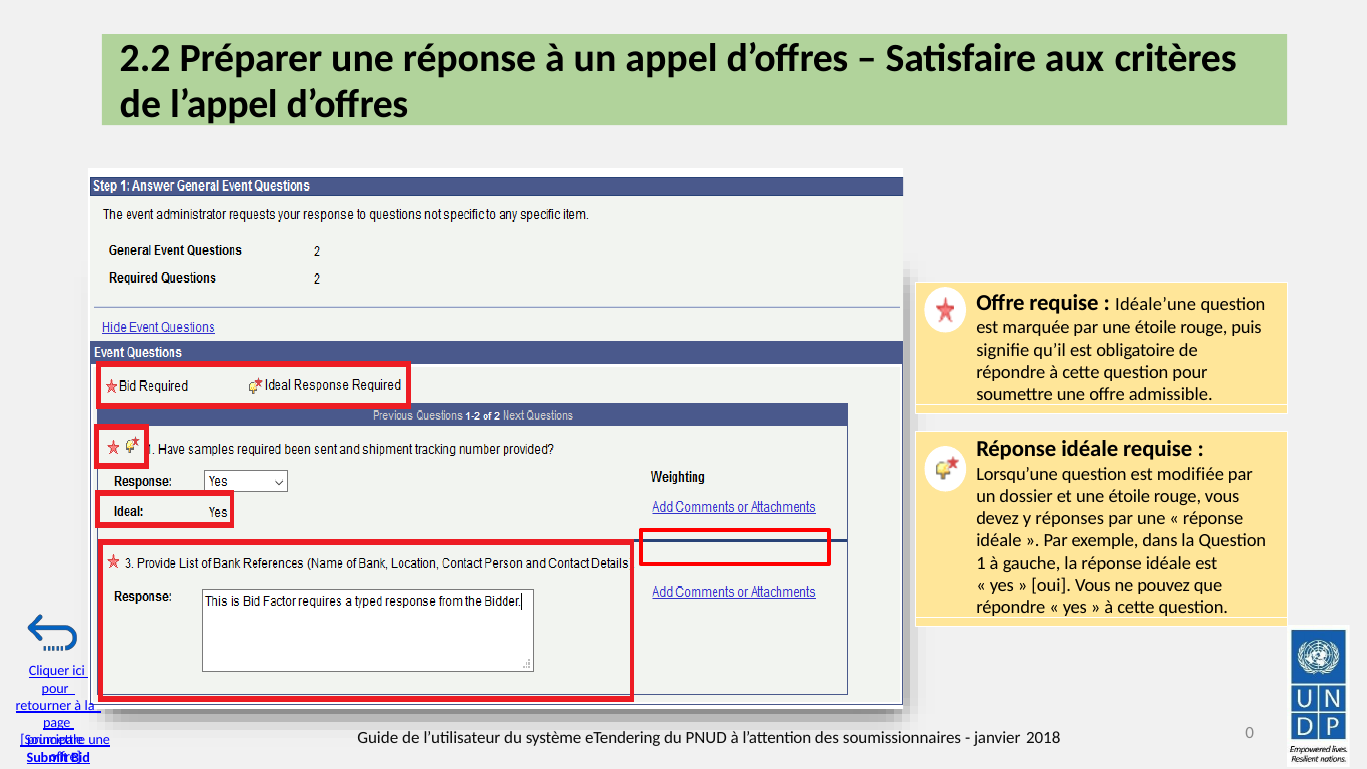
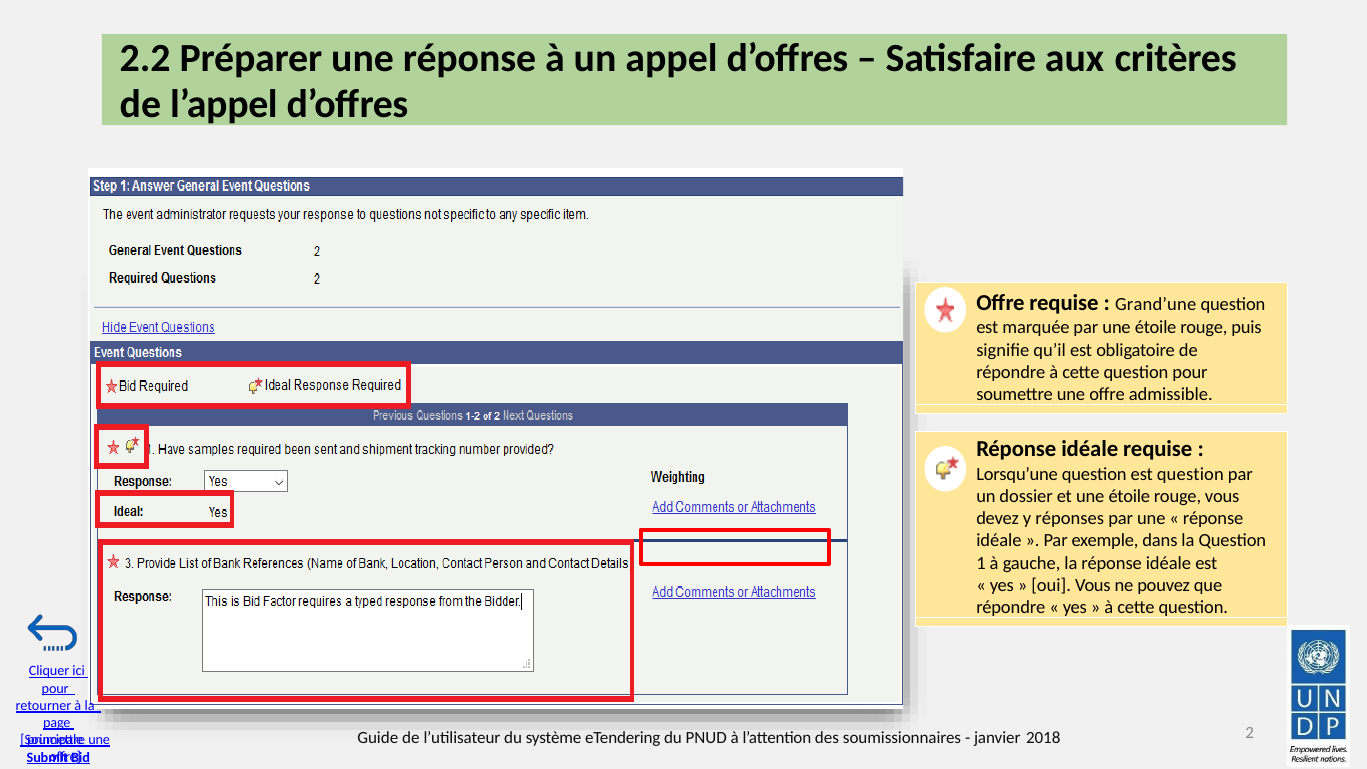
Idéale’une: Idéale’une -> Grand’une (1156, 305)
est modifiée: modifiée -> question (1190, 474)
0: 0 -> 2 (1250, 733)
